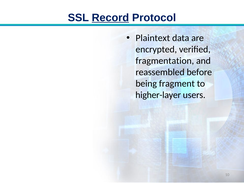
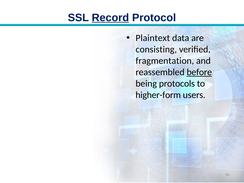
encrypted: encrypted -> consisting (156, 49)
before underline: none -> present (199, 72)
fragment: fragment -> protocols (177, 84)
higher-layer: higher-layer -> higher-form (158, 95)
